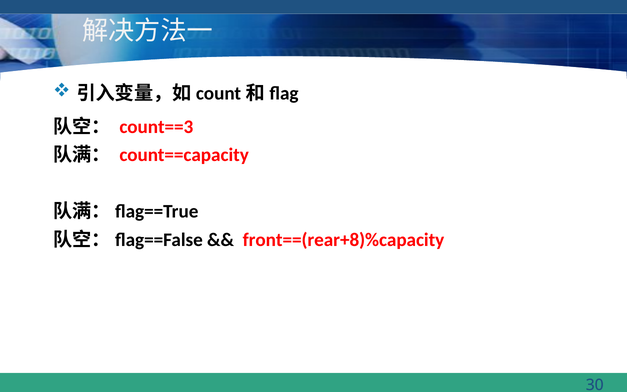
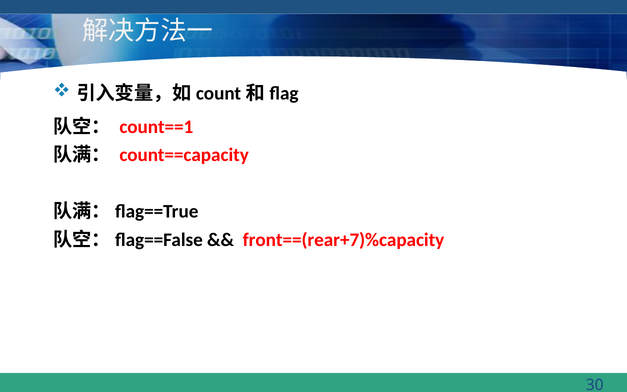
count==3: count==3 -> count==1 (156, 127)
front==(rear+8)%capacity: front==(rear+8)%capacity -> front==(rear+7)%capacity (343, 240)
